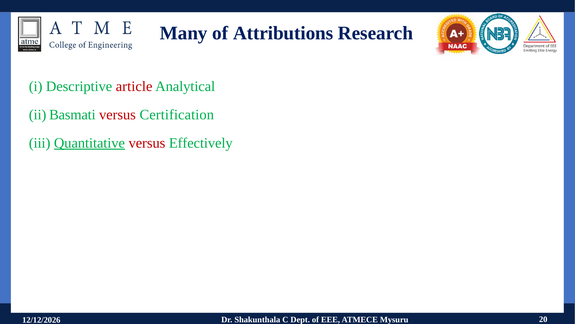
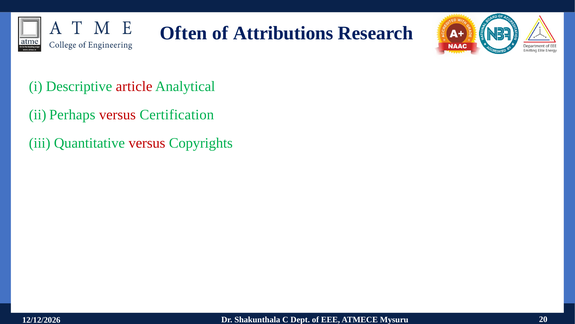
Many: Many -> Often (184, 33)
Basmati: Basmati -> Perhaps (72, 115)
Quantitative underline: present -> none (89, 143)
Effectively: Effectively -> Copyrights (201, 143)
